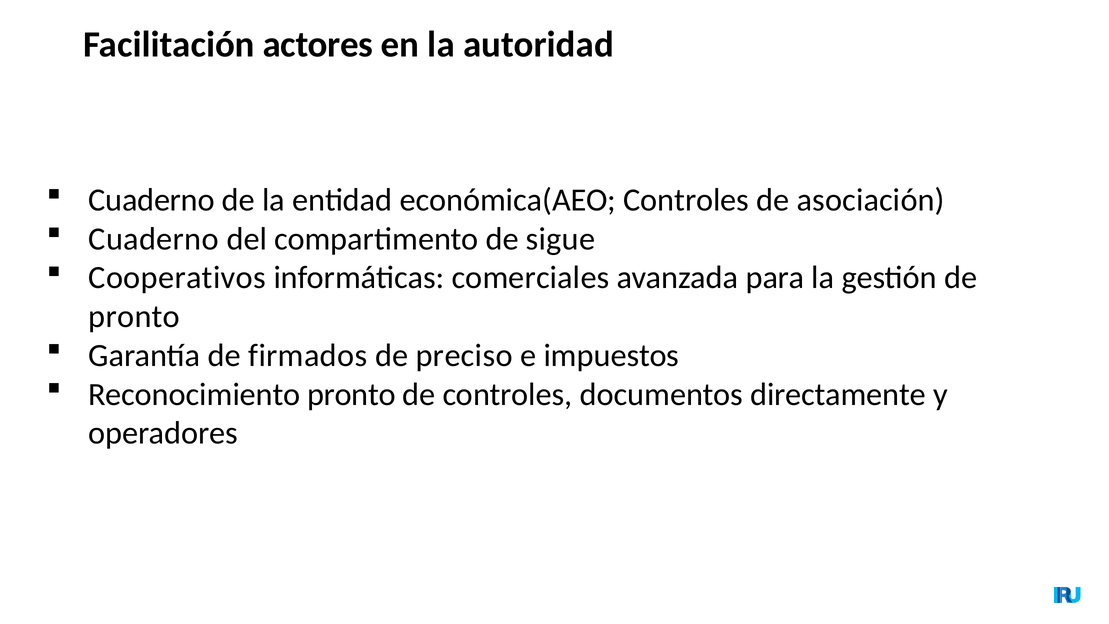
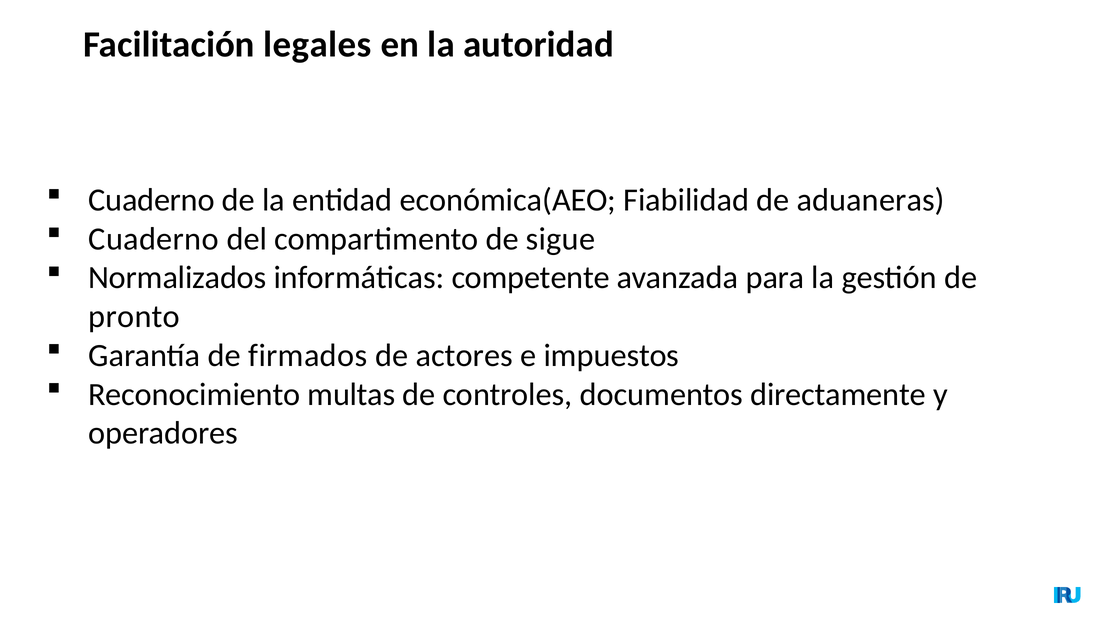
actores: actores -> legales (317, 44)
económica(AEO Controles: Controles -> Fiabilidad (686, 200)
asociación: asociación -> aduaneras (871, 200)
Cooperativos: Cooperativos -> Normalizados (177, 278)
comerciales: comerciales -> competente (531, 278)
preciso: preciso -> actores (464, 355)
Reconocimiento pronto: pronto -> multas (351, 394)
